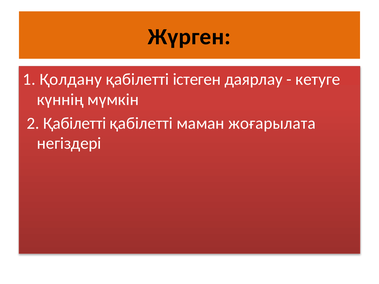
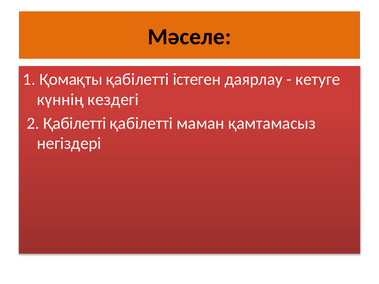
Жүрген: Жүрген -> Мәселе (189, 37)
Қолдану: Қолдану -> Қомақты (71, 80)
мүмкін: мүмкін -> кездегі (113, 100)
жоғарылата: жоғарылата -> қамтамасыз (272, 123)
